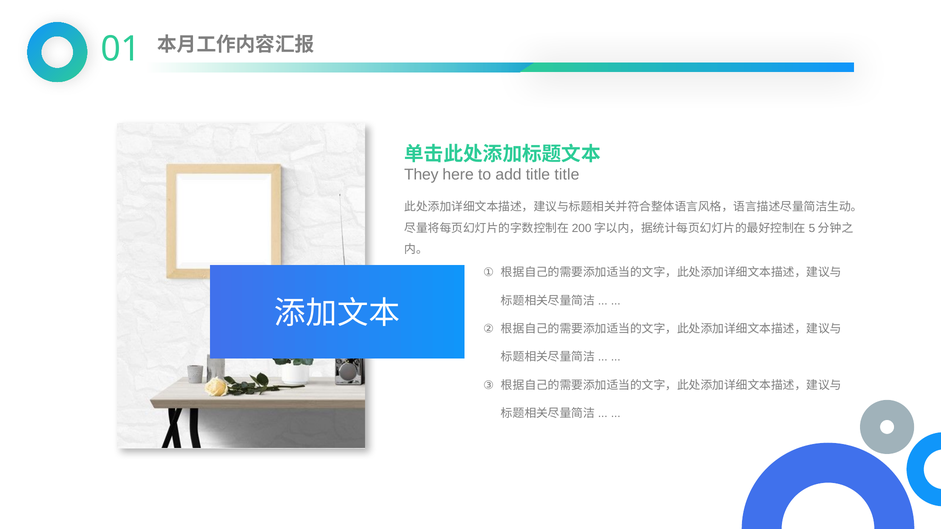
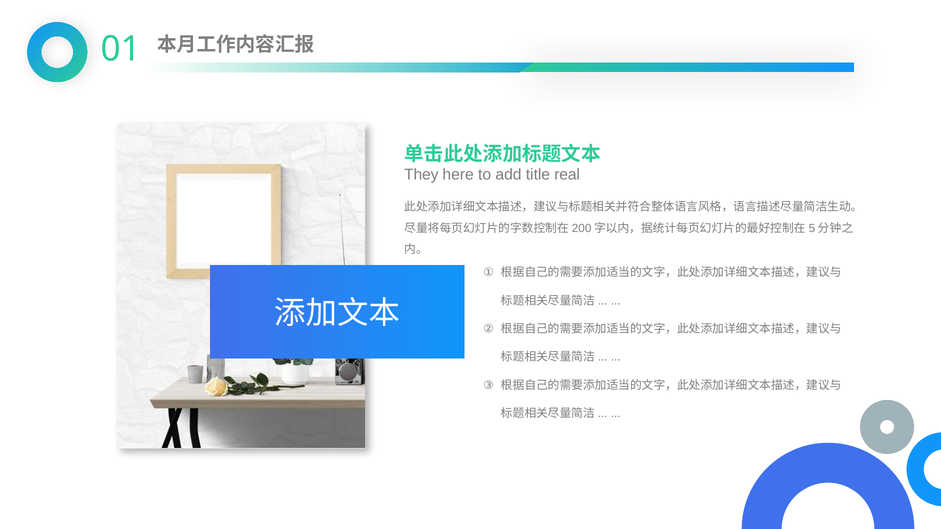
title title: title -> real (567, 175)
